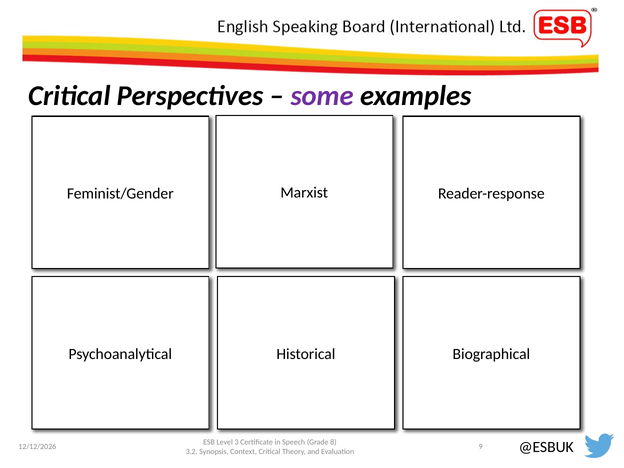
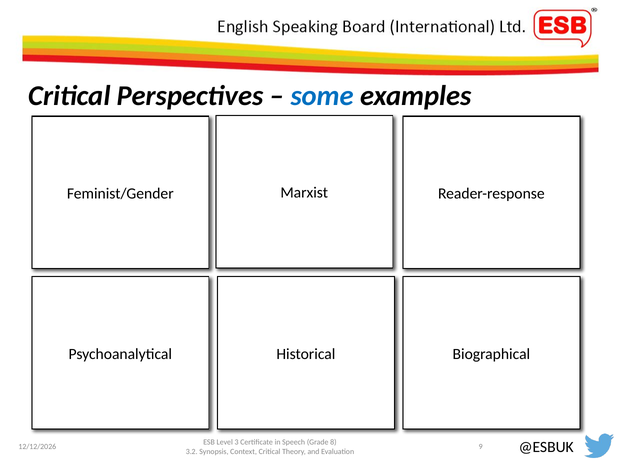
some colour: purple -> blue (322, 96)
